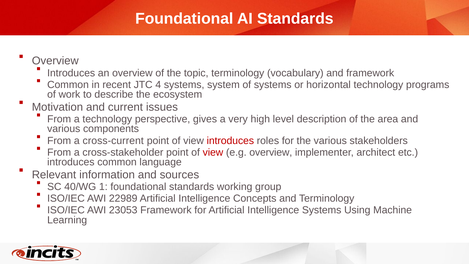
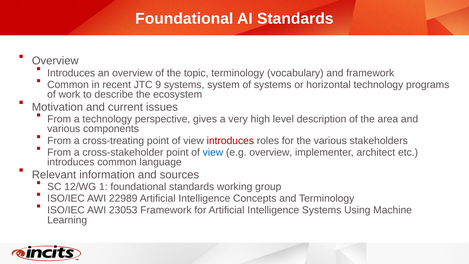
4: 4 -> 9 (158, 85)
cross-current: cross-current -> cross-treating (113, 141)
view colour: red -> blue (213, 152)
40/WG: 40/WG -> 12/WG (80, 187)
